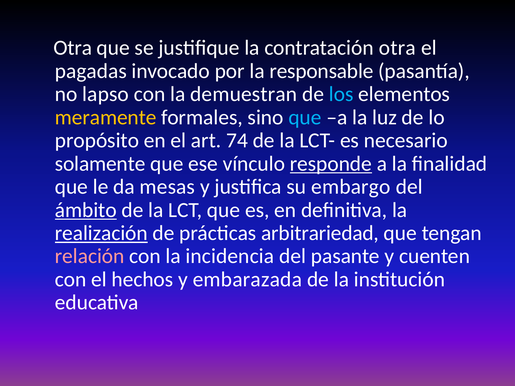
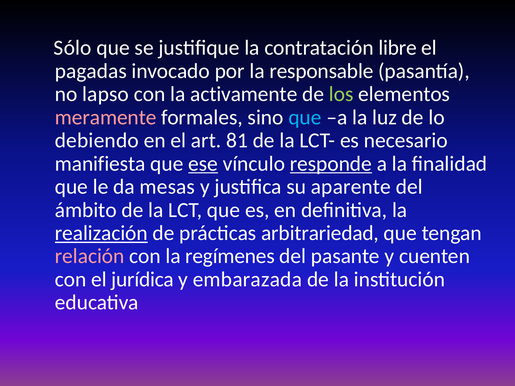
Otra: Otra -> Sólo (73, 48)
contratación otra: otra -> libre (398, 48)
demuestran: demuestran -> activamente (244, 94)
los colour: light blue -> light green (341, 94)
meramente colour: yellow -> pink (106, 117)
propósito: propósito -> debiendo (97, 141)
74: 74 -> 81 (237, 141)
solamente: solamente -> manifiesta (100, 164)
ese underline: none -> present (203, 164)
embargo: embargo -> aparente (351, 187)
ámbito underline: present -> none (86, 210)
incidencia: incidencia -> regímenes (230, 256)
hechos: hechos -> jurídica (143, 280)
